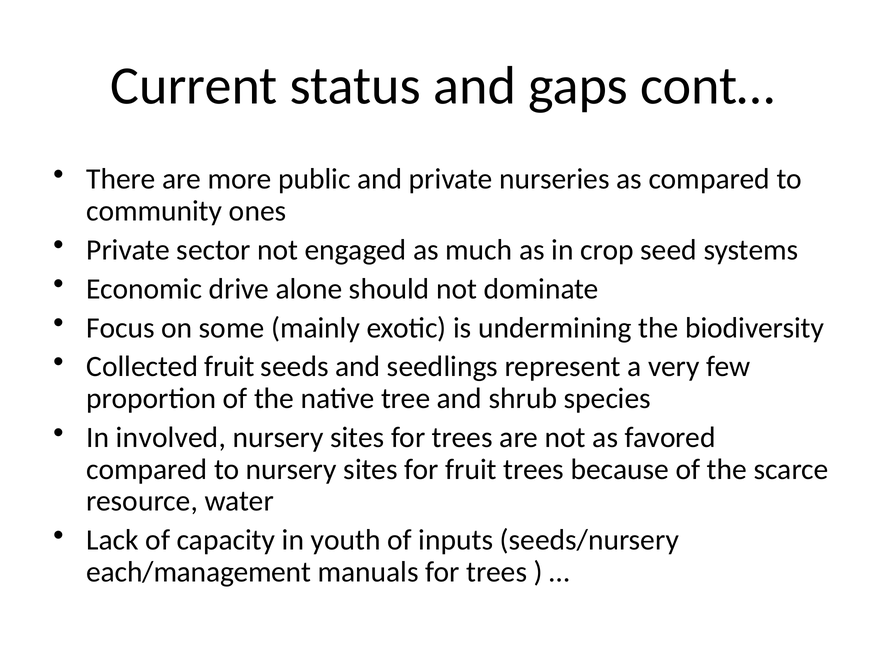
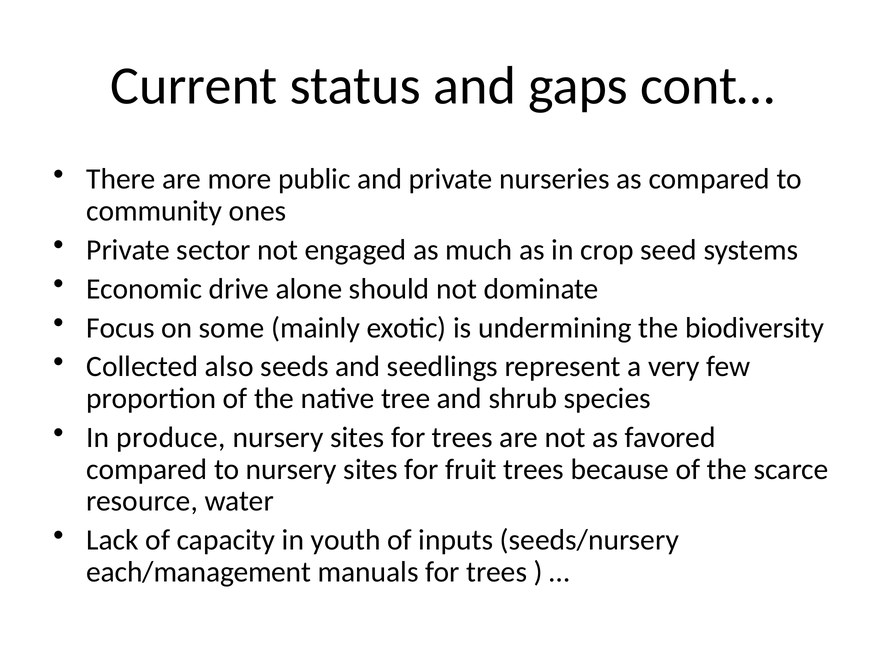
Collected fruit: fruit -> also (229, 367)
involved: involved -> produce (171, 438)
